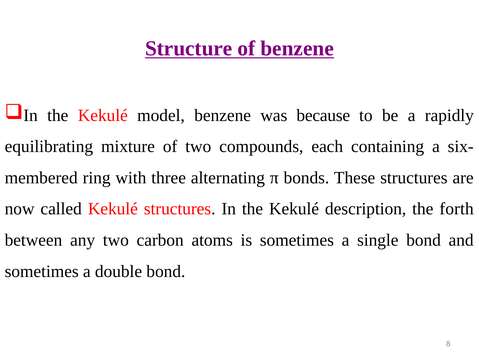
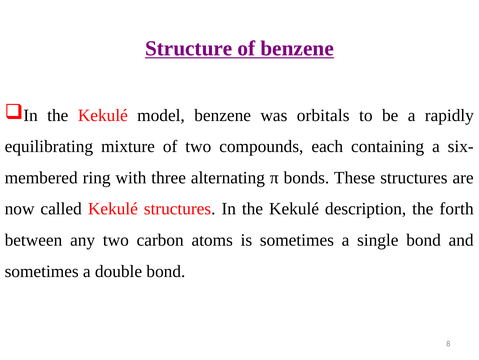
because: because -> orbitals (323, 115)
